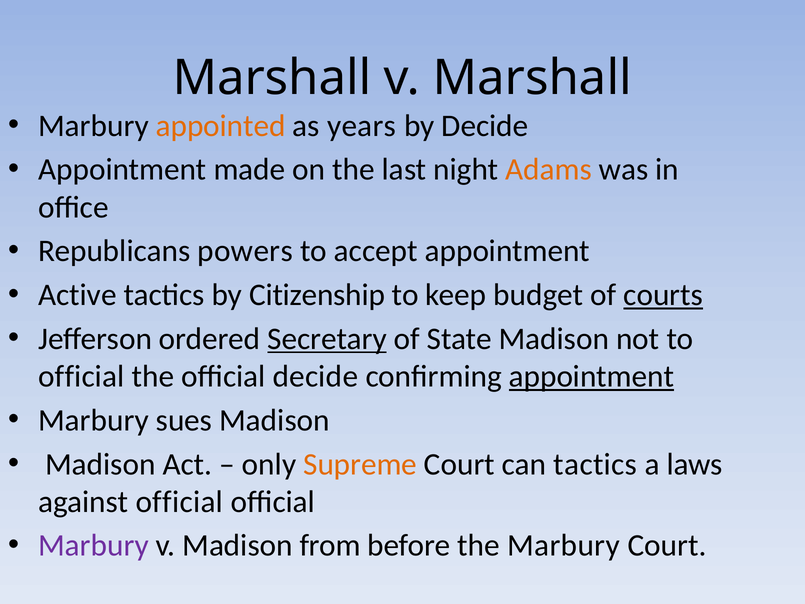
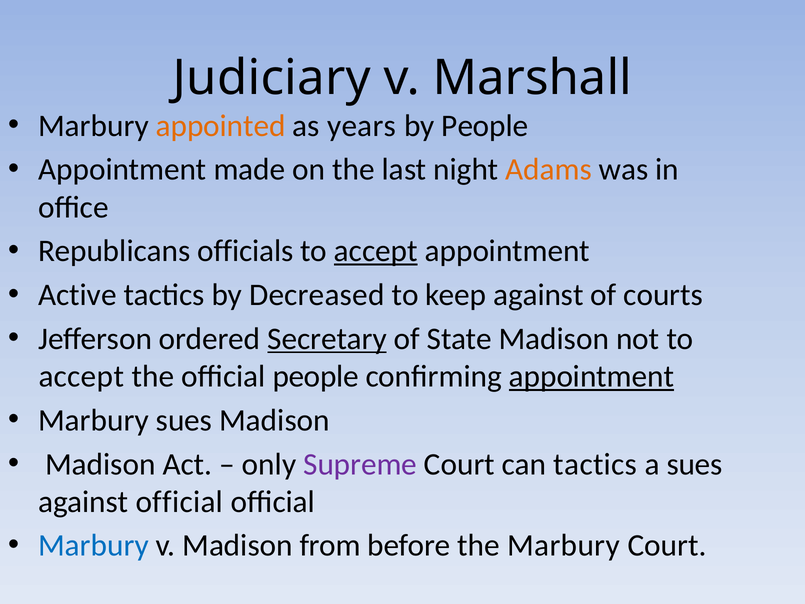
Marshall: Marshall -> Judiciary (272, 78)
by Decide: Decide -> People (485, 126)
powers: powers -> officials (245, 251)
accept underline: none -> present (376, 251)
Citizenship: Citizenship -> Decreased (317, 295)
keep budget: budget -> against (538, 295)
courts underline: present -> none (663, 295)
official: official -> accept (81, 376)
official decide: decide -> people (316, 376)
Supreme colour: orange -> purple (360, 464)
a laws: laws -> sues (695, 464)
Marbury colour: purple -> blue (94, 545)
